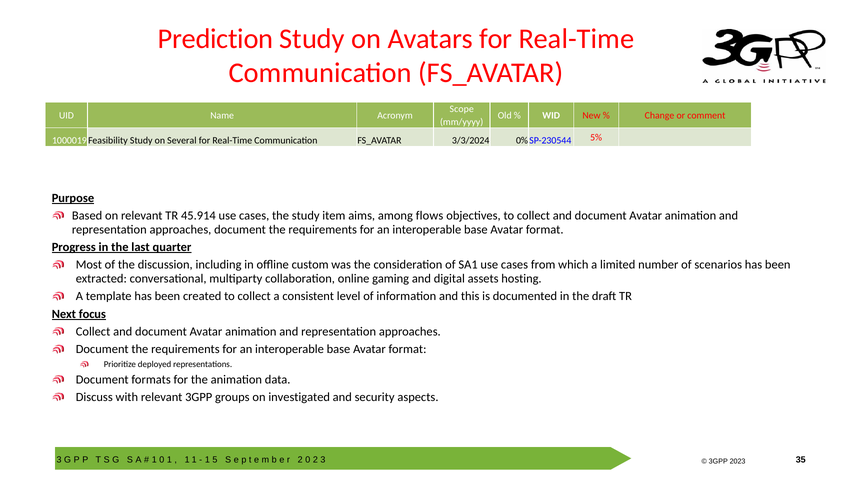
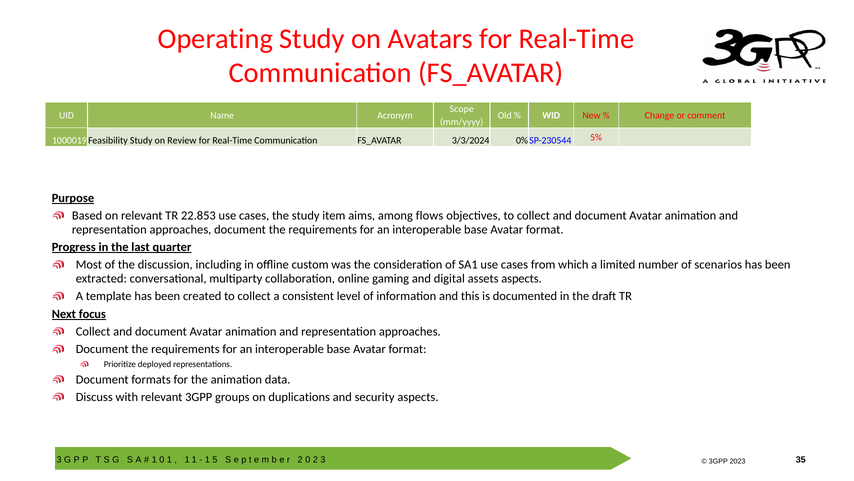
Prediction: Prediction -> Operating (215, 39)
Several: Several -> Review (182, 140)
45.914: 45.914 -> 22.853 (198, 215)
assets hosting: hosting -> aspects (522, 278)
investigated: investigated -> duplications (299, 397)
